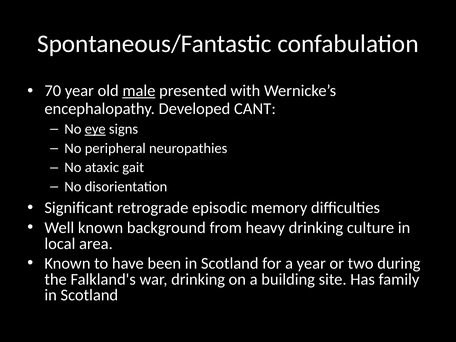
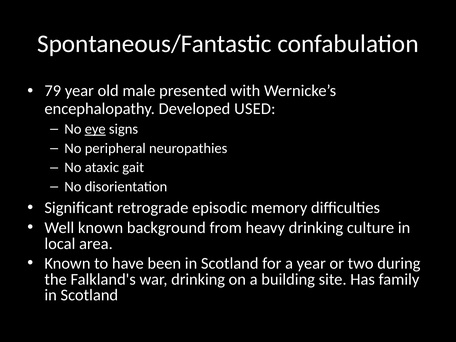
70: 70 -> 79 (53, 91)
male underline: present -> none (139, 91)
CANT: CANT -> USED (255, 109)
